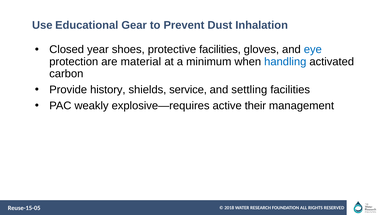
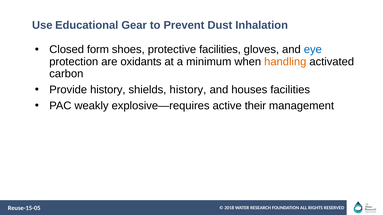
year: year -> form (98, 50)
material: material -> oxidants (141, 62)
handling colour: blue -> orange (285, 62)
shields service: service -> history (188, 90)
settling: settling -> houses (249, 90)
